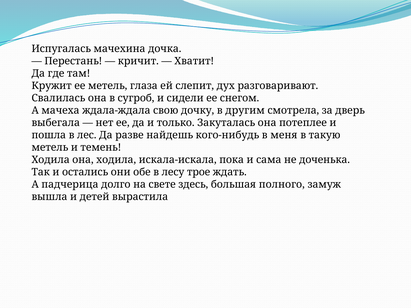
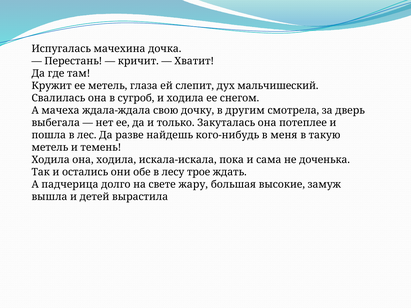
разговаривают: разговаривают -> мальчишеский (278, 86)
и сидели: сидели -> ходила (185, 98)
здесь: здесь -> жару (193, 185)
полного: полного -> высокие (282, 185)
